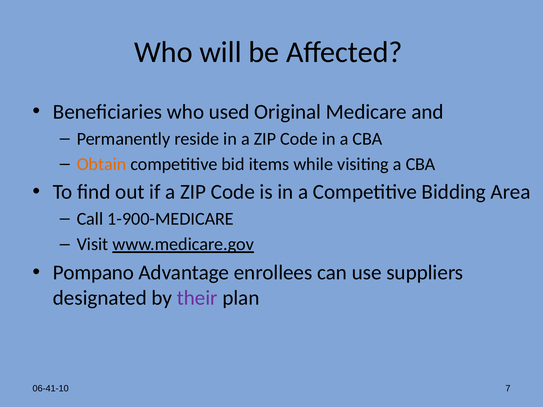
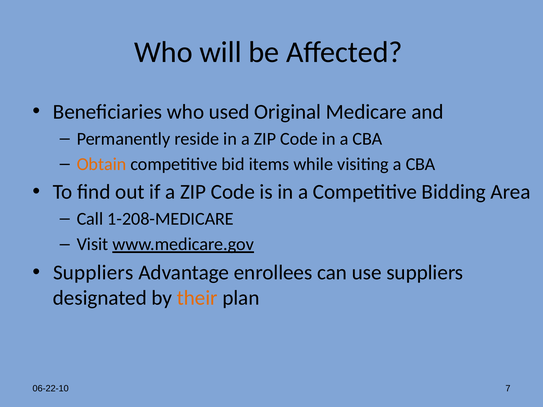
1-900-MEDICARE: 1-900-MEDICARE -> 1-208-MEDICARE (171, 219)
Pompano: Pompano -> Suppliers (93, 273)
their colour: purple -> orange (197, 298)
06-41-10: 06-41-10 -> 06-22-10 (51, 389)
